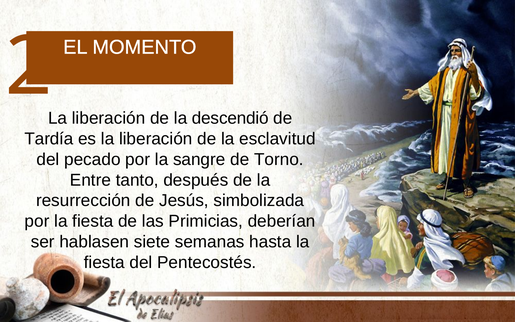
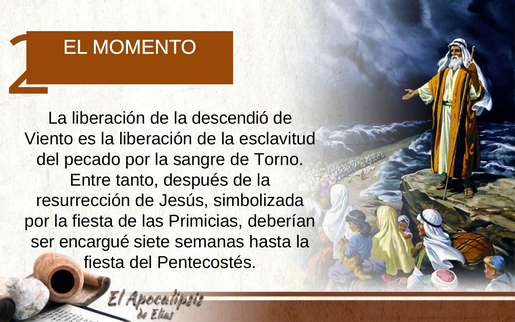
Tardía: Tardía -> Viento (49, 139)
hablasen: hablasen -> encargué (94, 242)
